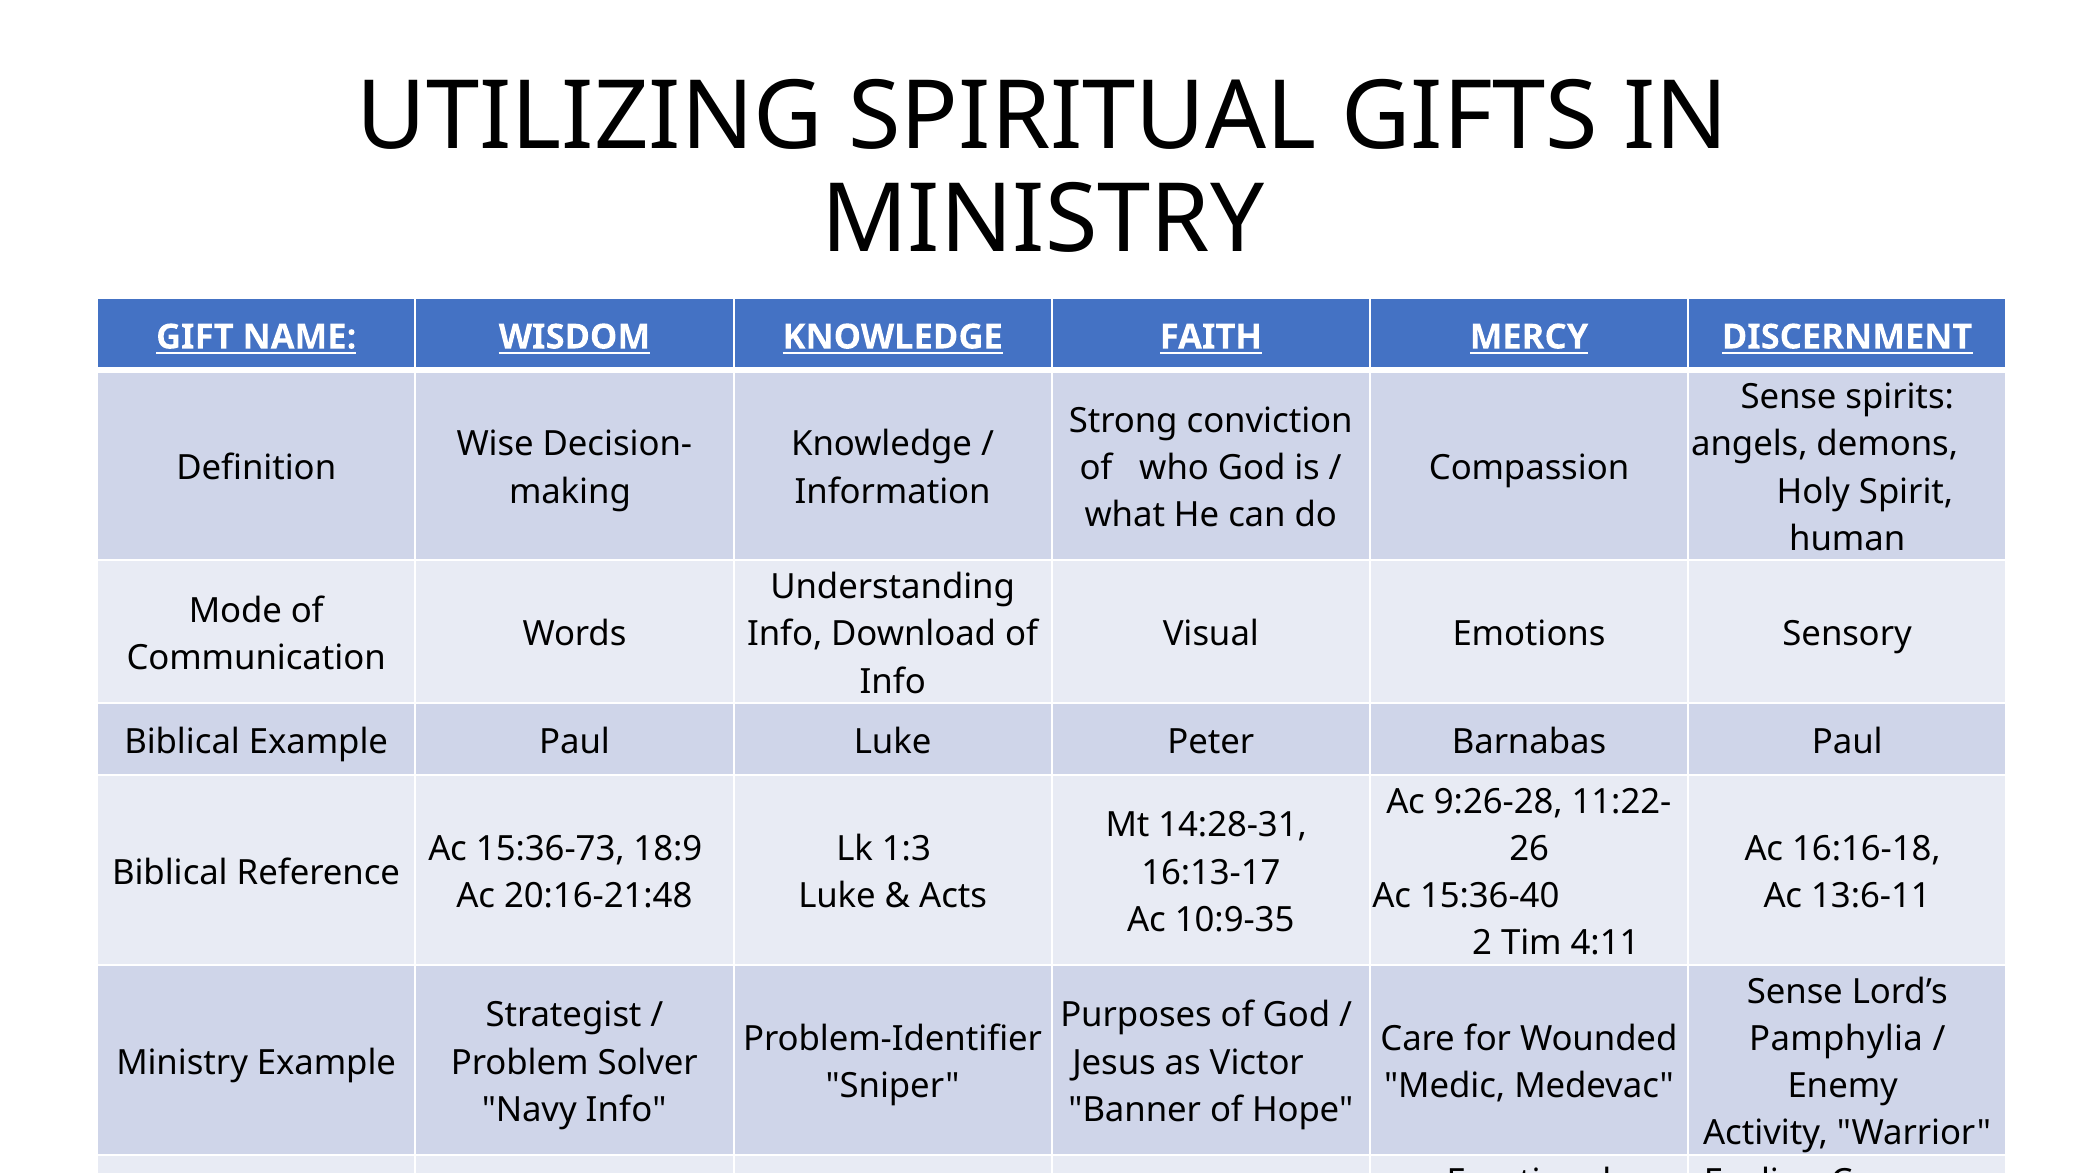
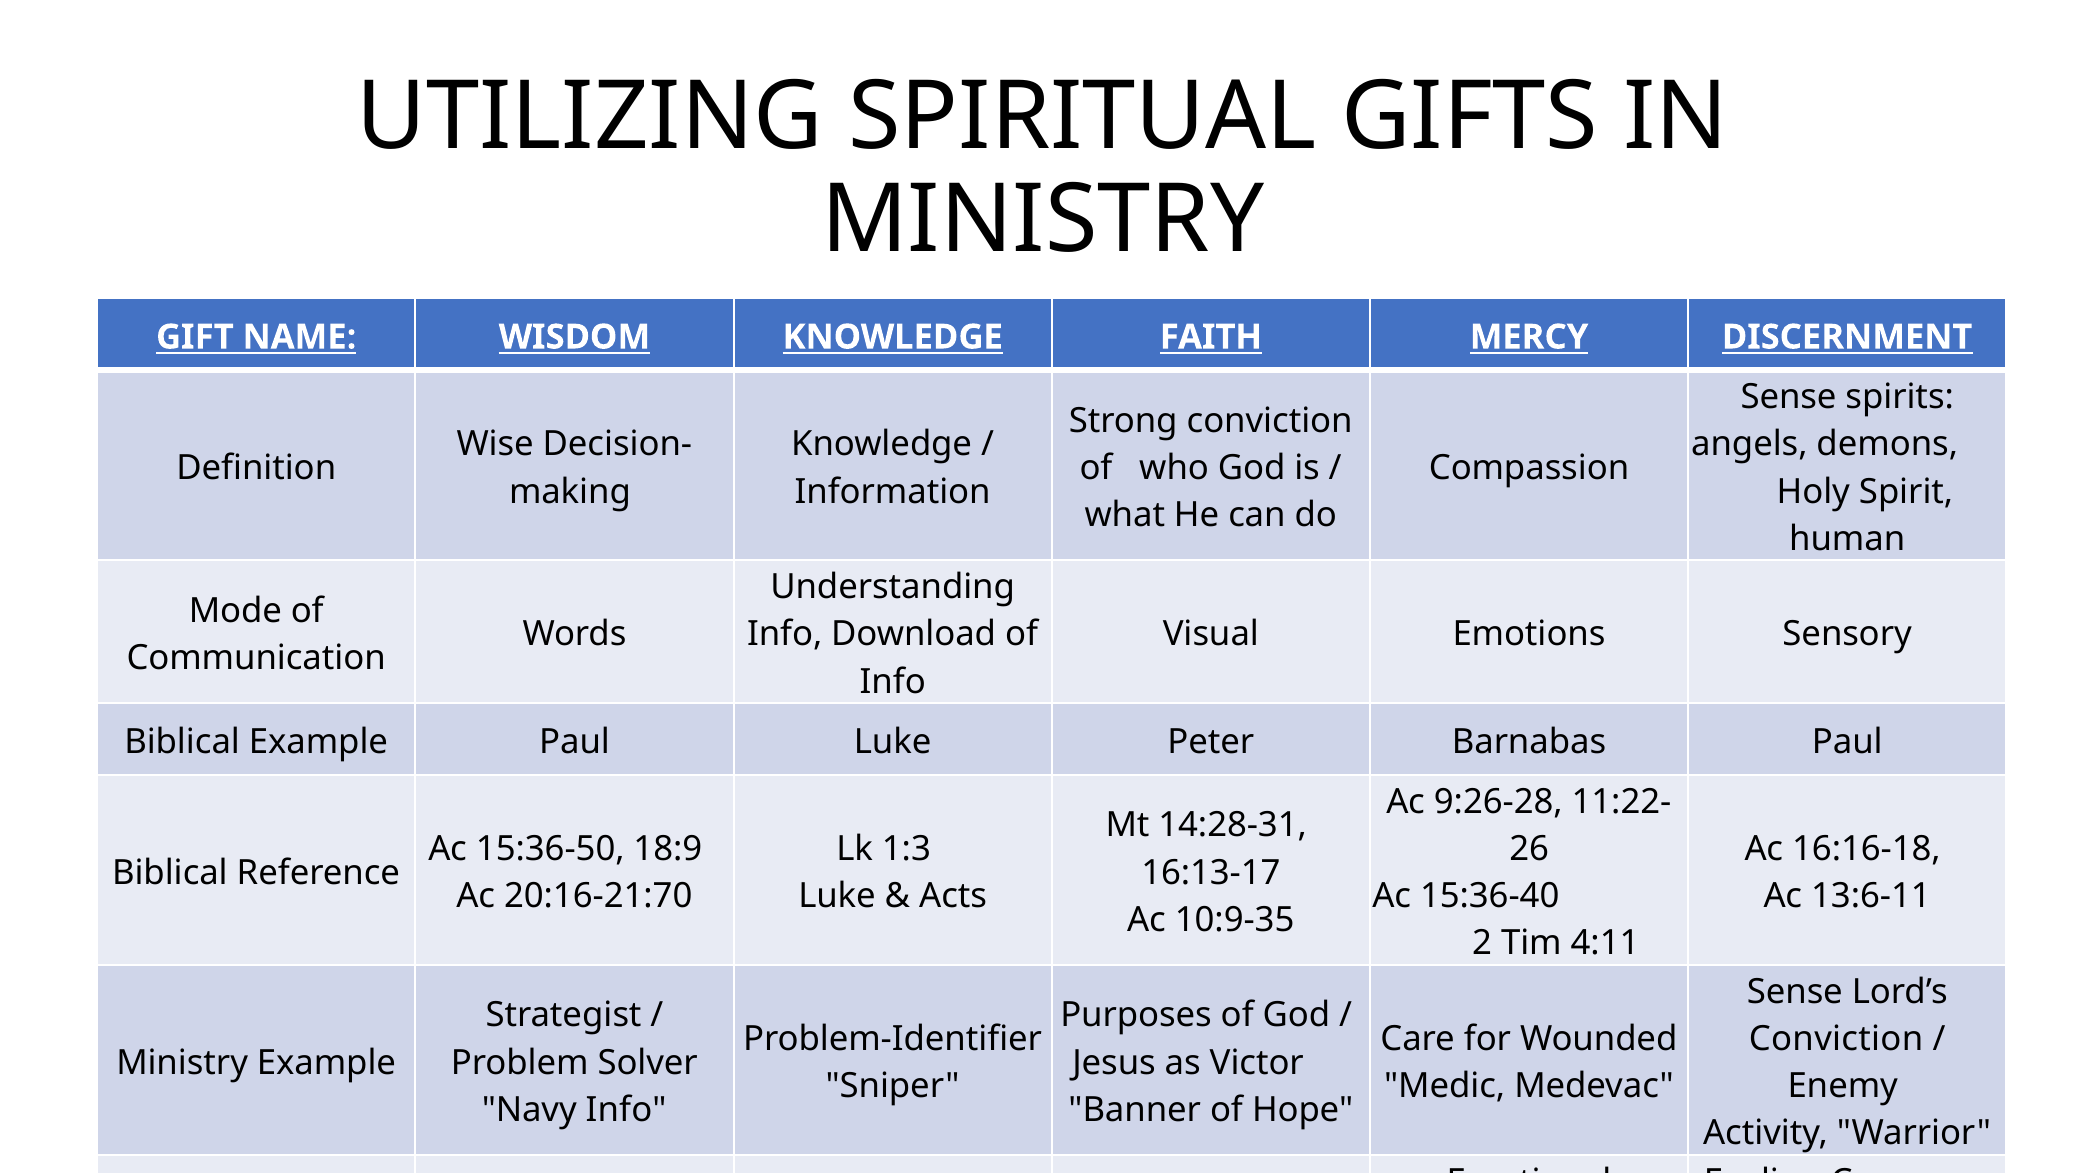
15:36-73: 15:36-73 -> 15:36-50 (550, 849)
20:16-21:48: 20:16-21:48 -> 20:16-21:70 (598, 896)
Pamphylia: Pamphylia -> Conviction (1836, 1039)
